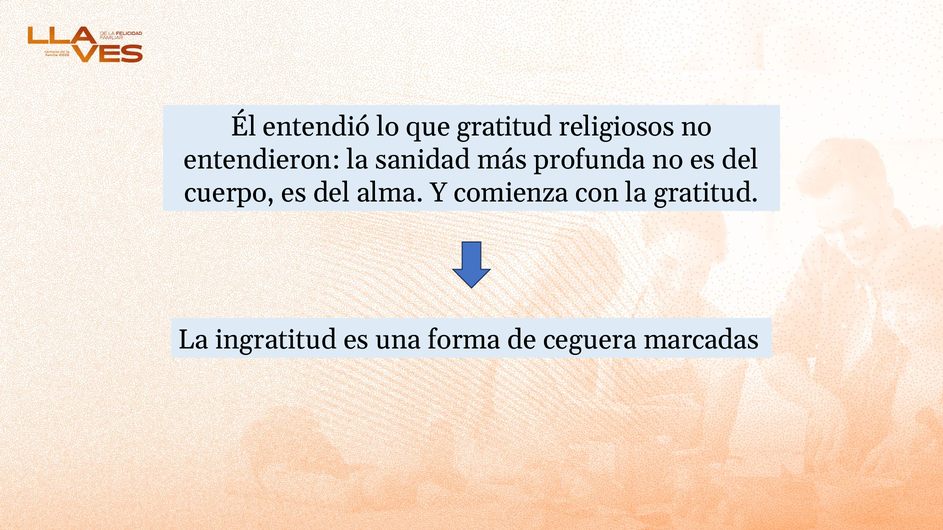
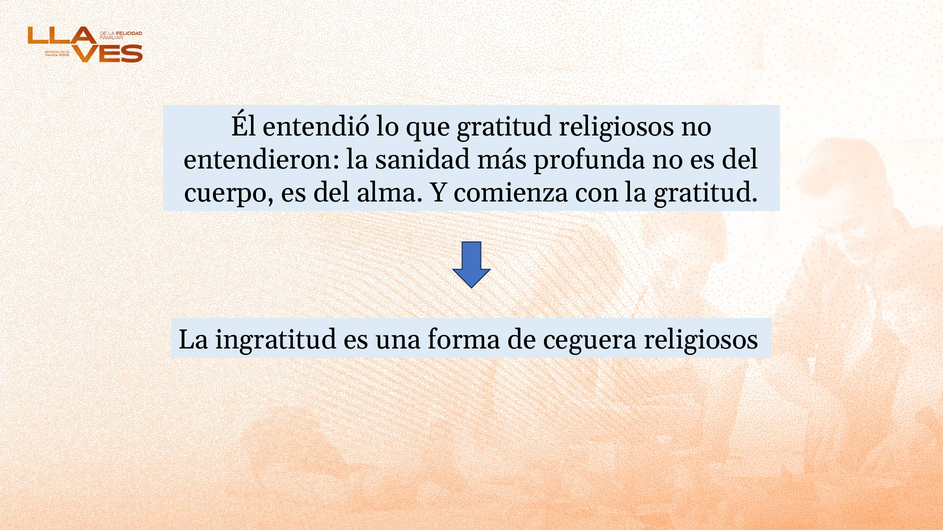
ceguera marcadas: marcadas -> religiosos (701, 340)
